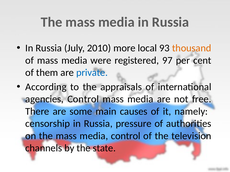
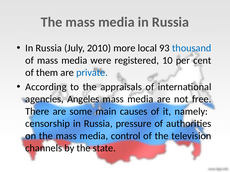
thousand colour: orange -> blue (192, 48)
97: 97 -> 10 (167, 61)
agencies Control: Control -> Angeles (83, 99)
